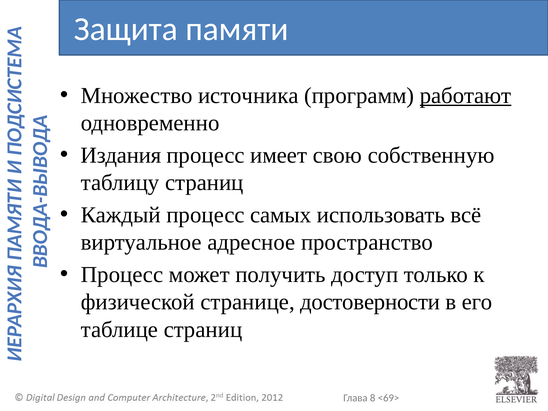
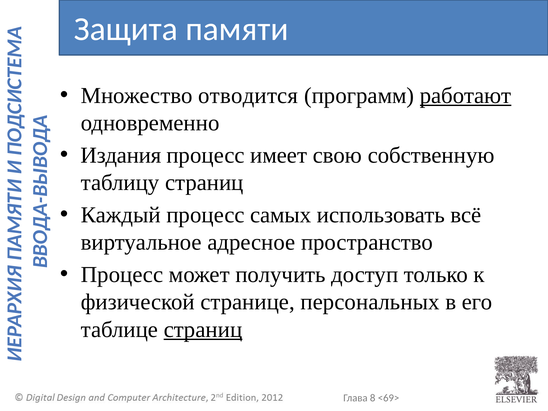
источника: источника -> отводится (248, 96)
достоверности: достоверности -> персональных (370, 302)
страниц underline: none -> present (203, 329)
